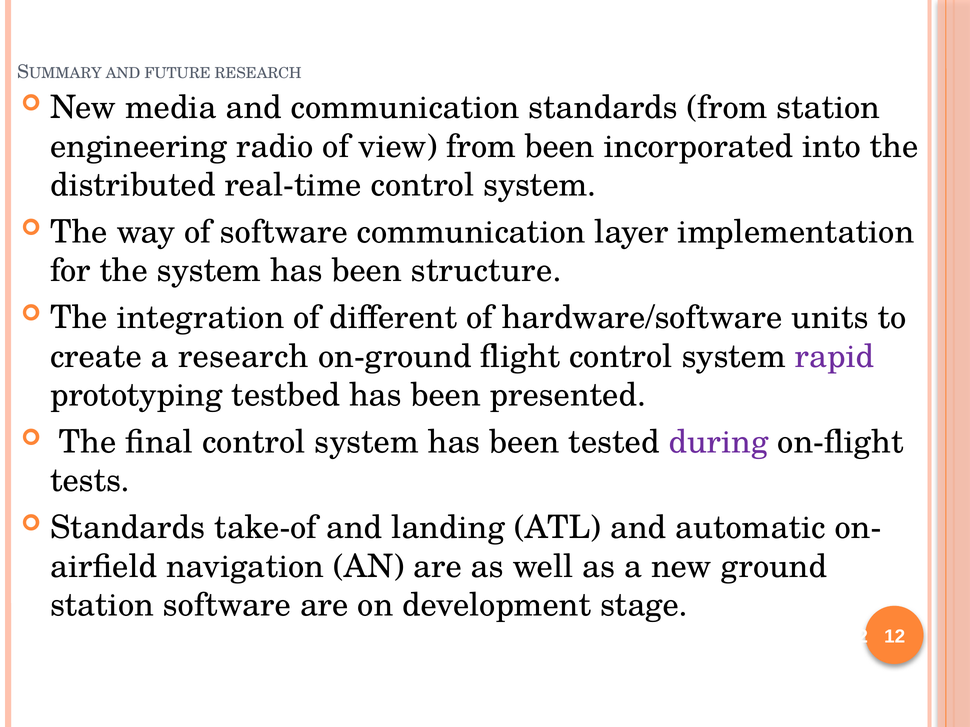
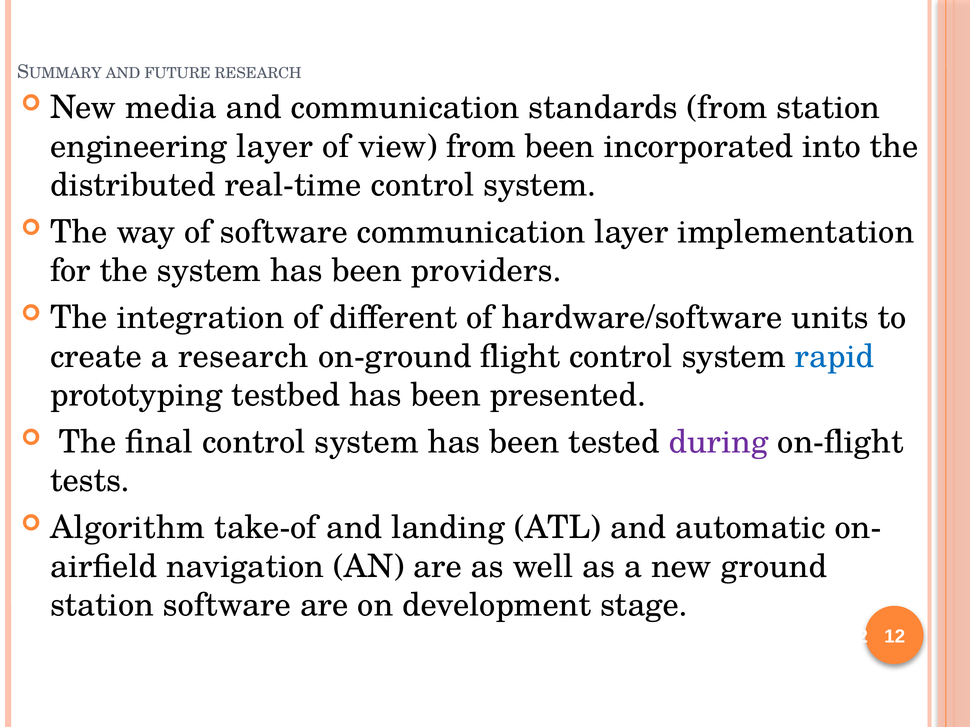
engineering radio: radio -> layer (275, 146)
structure: structure -> providers (486, 271)
rapid colour: purple -> blue (835, 357)
Standards: Standards -> Algorithm (128, 528)
